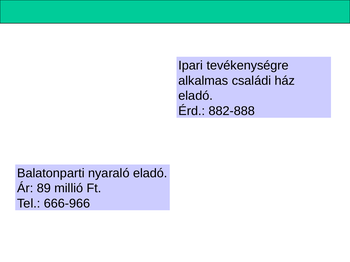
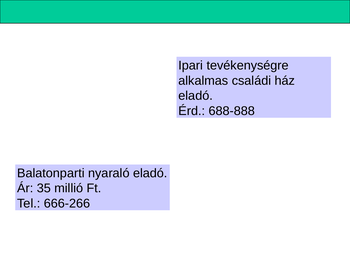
882-888: 882-888 -> 688-888 (232, 111)
89: 89 -> 35 (44, 189)
666-966: 666-966 -> 666-266 (67, 204)
